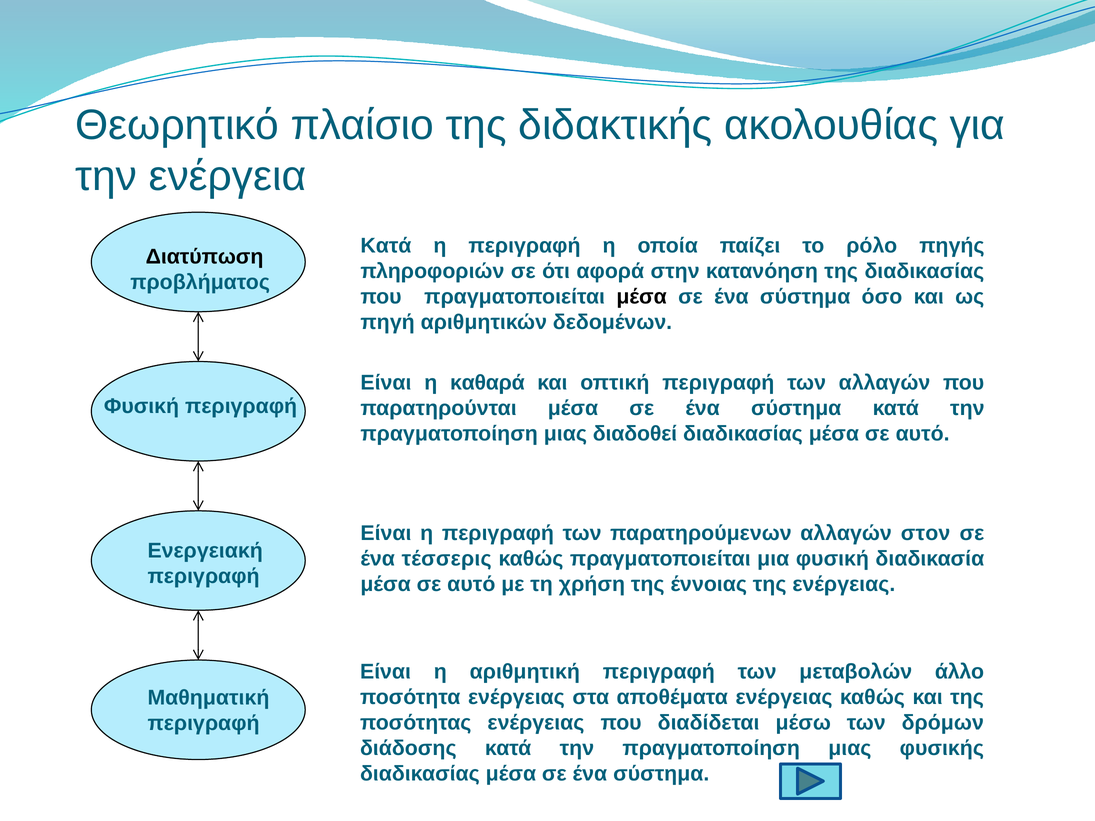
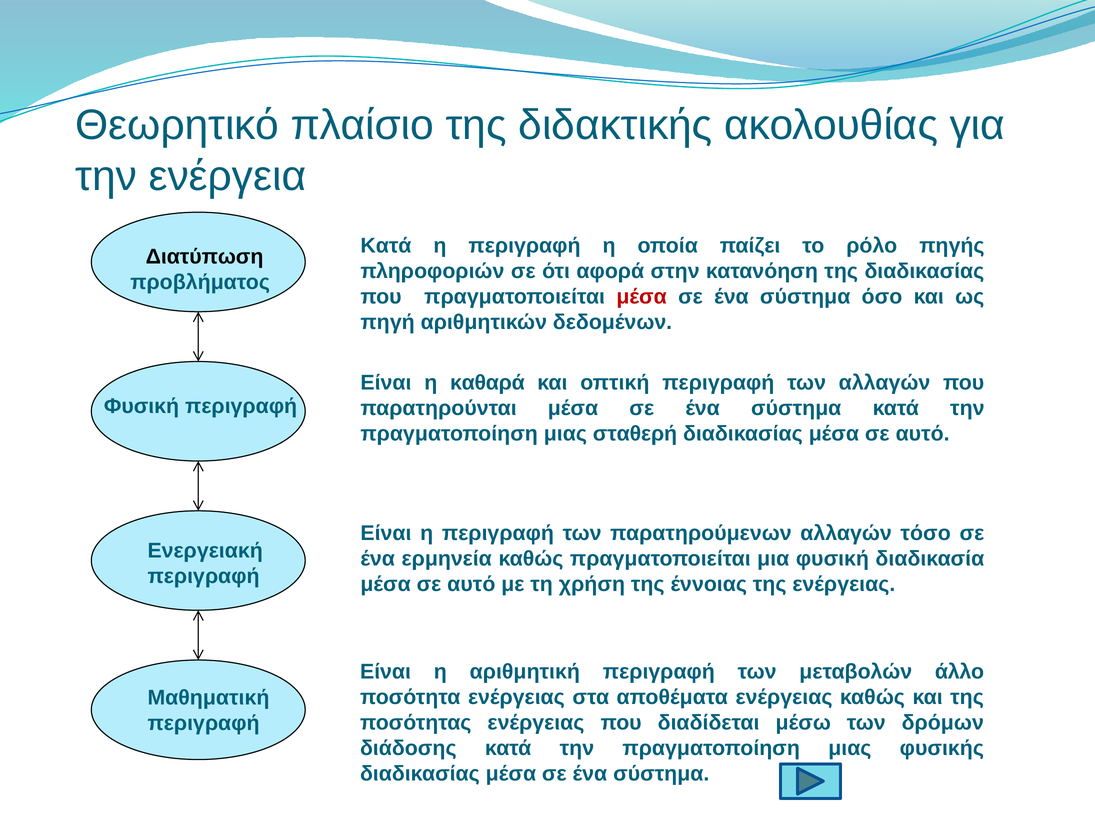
μέσα colour: black -> red (642, 297)
διαδοθεί: διαδοθεί -> σταθερή (635, 434)
στον: στον -> τόσο (926, 533)
τέσσερις: τέσσερις -> ερμηνεία (447, 559)
